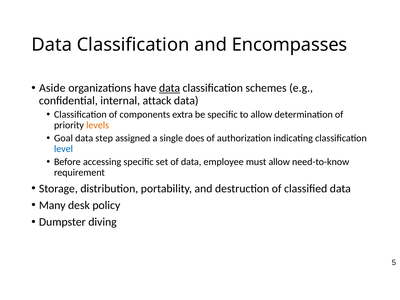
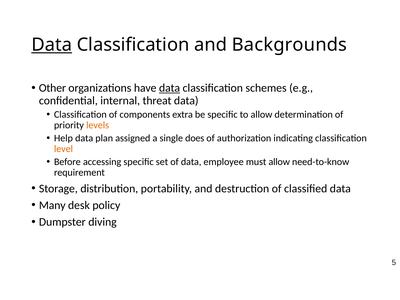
Data underline: none -> present (52, 45)
Encompasses: Encompasses -> Backgrounds (289, 45)
Aside: Aside -> Other (52, 88)
attack: attack -> threat (157, 101)
Goal: Goal -> Help (63, 138)
step: step -> plan (104, 138)
level colour: blue -> orange (63, 149)
